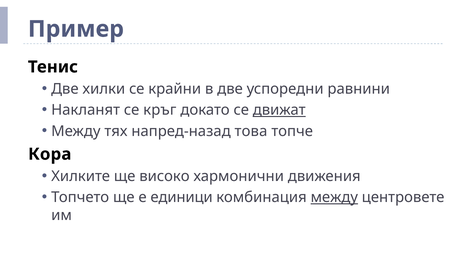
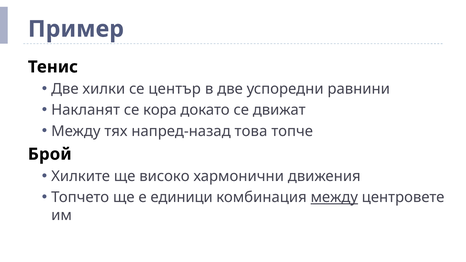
крайни: крайни -> център (175, 89)
кръг: кръг -> кора (160, 110)
движат underline: present -> none (279, 110)
Кора: Кора -> Брой (50, 154)
